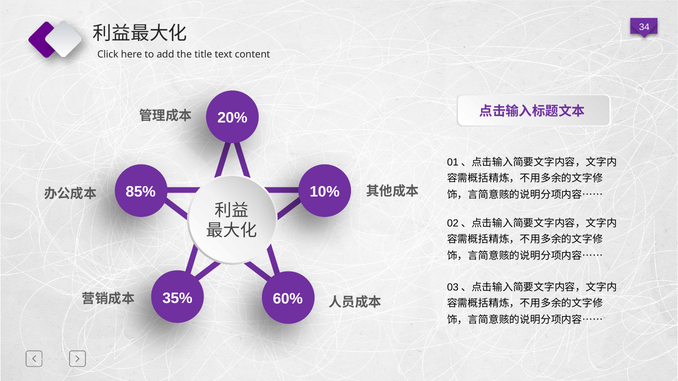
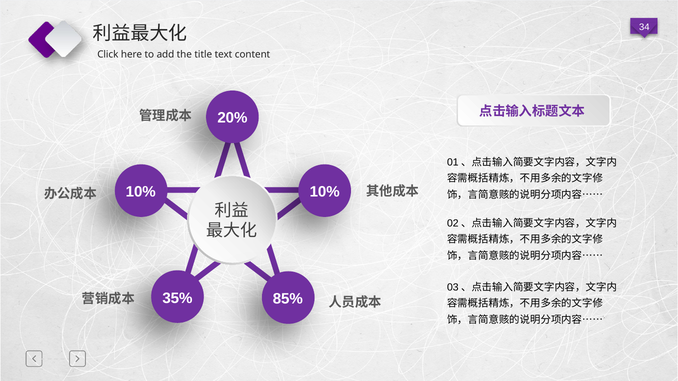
85%: 85% -> 10% (141, 192)
60%: 60% -> 85% (288, 299)
